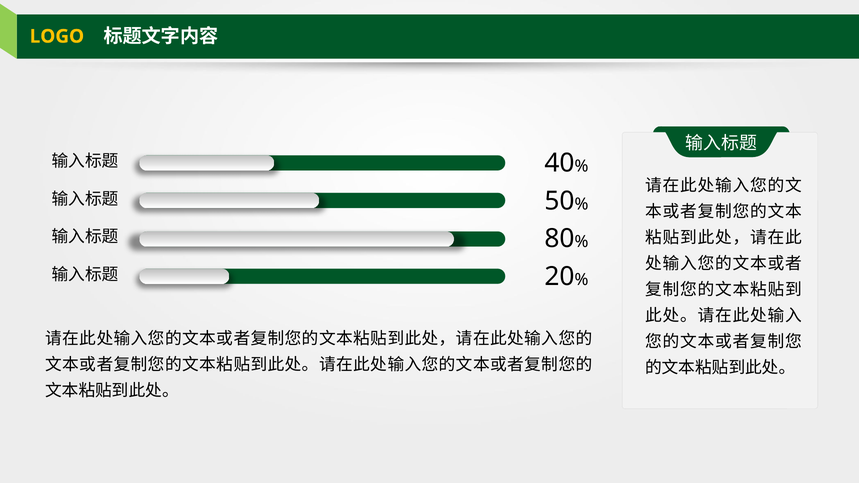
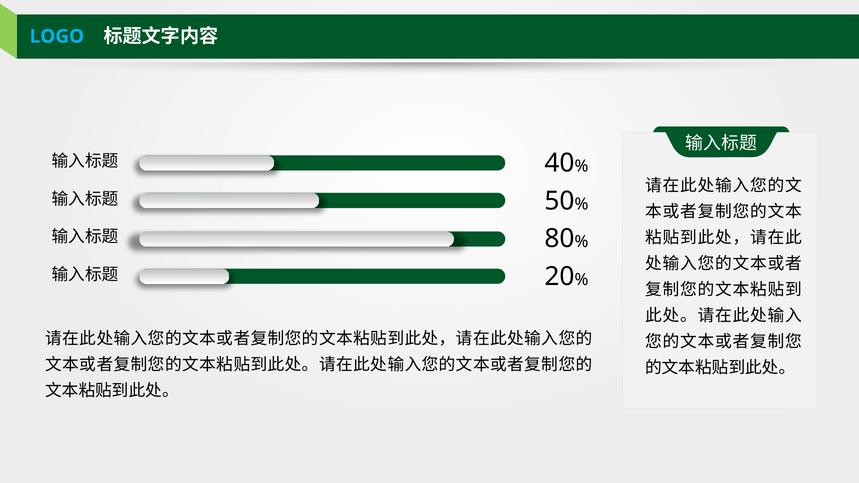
LOGO colour: yellow -> light blue (57, 36)
